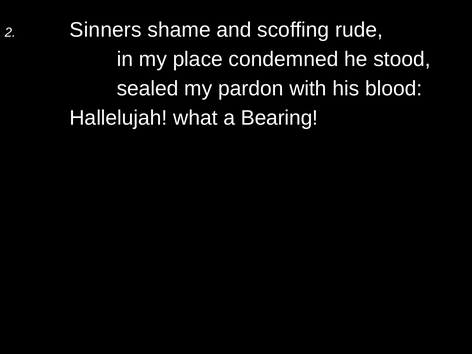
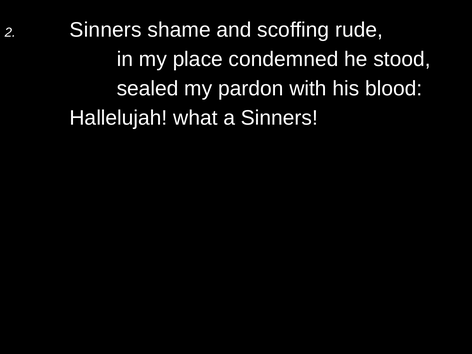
a Bearing: Bearing -> Sinners (279, 118)
